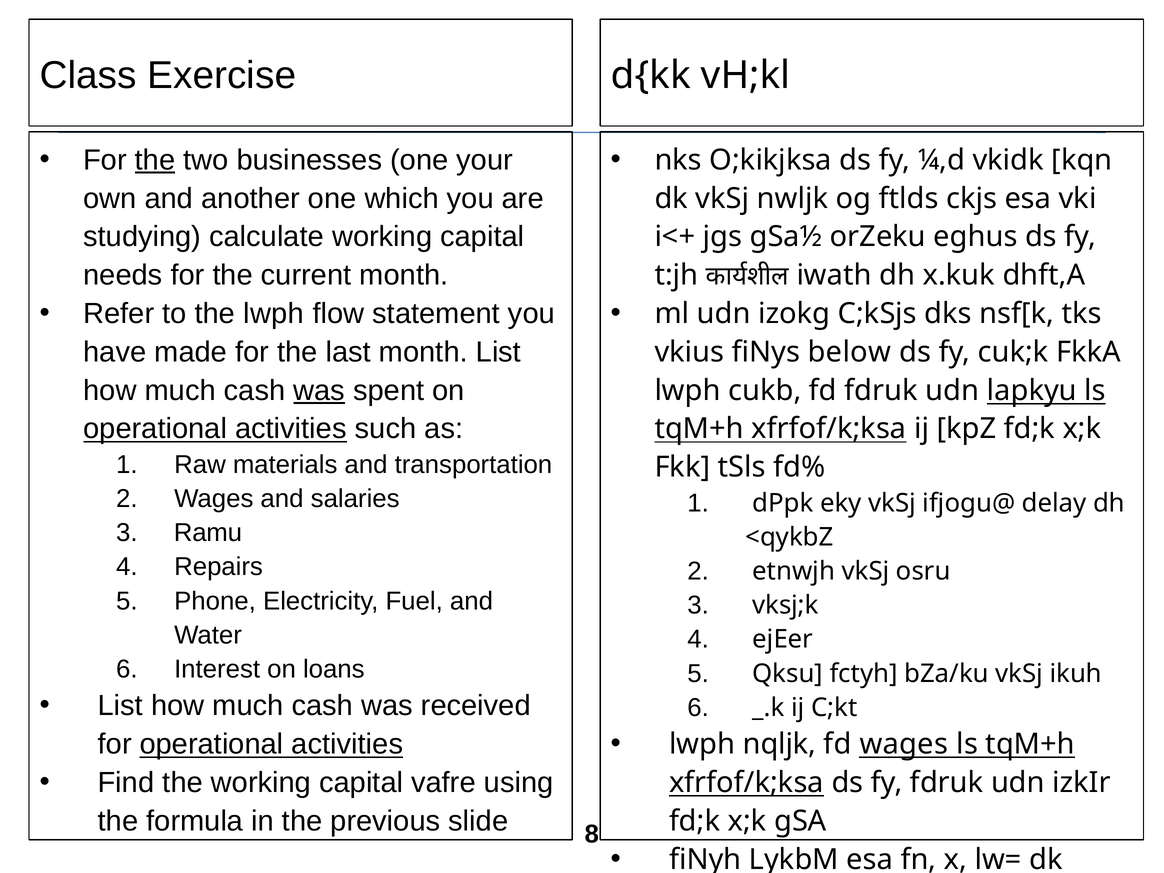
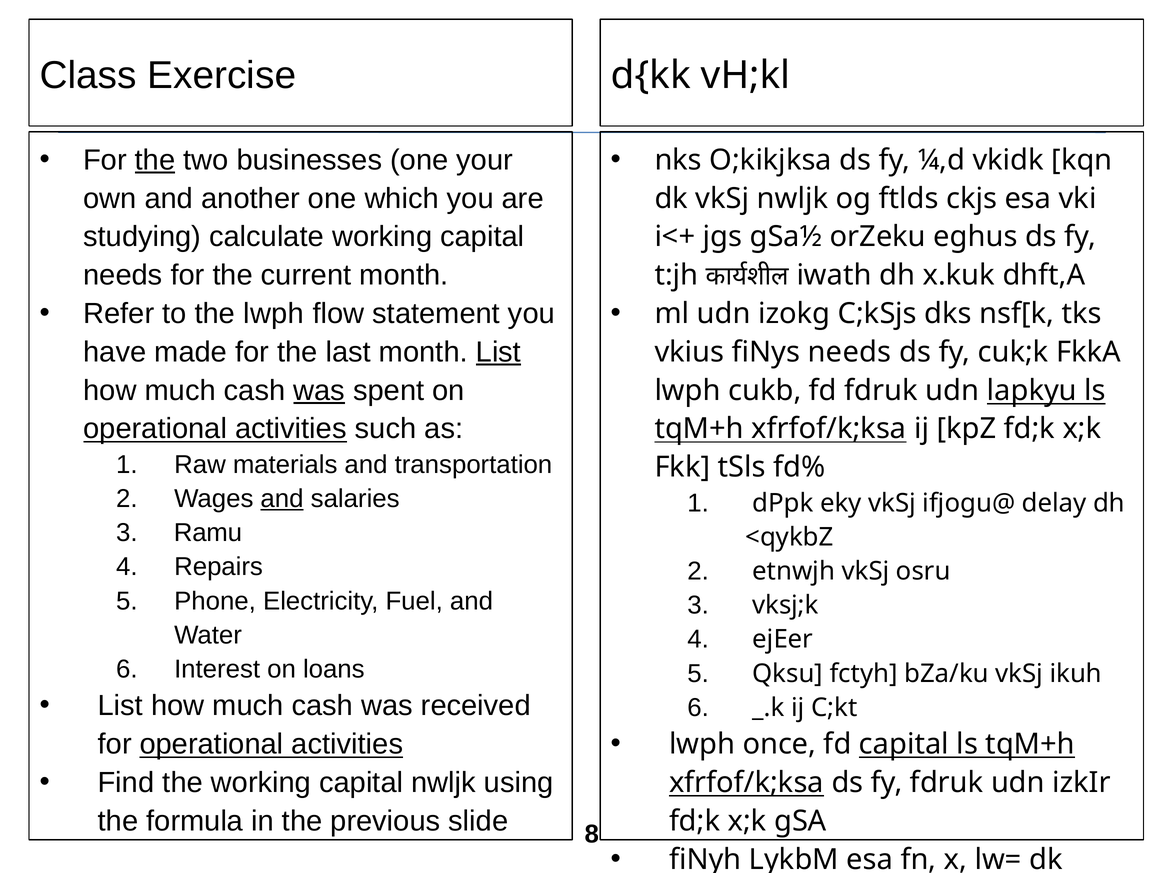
List underline: none -> present (498, 352)
fiNys below: below -> needs (849, 352)
and underline: none -> present (282, 499)
nqljk: nqljk -> once (779, 744)
fd wages: wages -> capital (904, 744)
capital vafre: vafre -> nwljk (443, 783)
